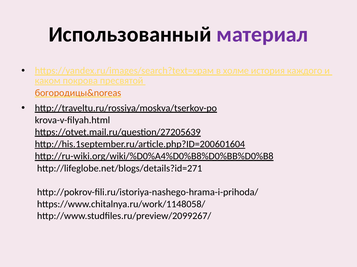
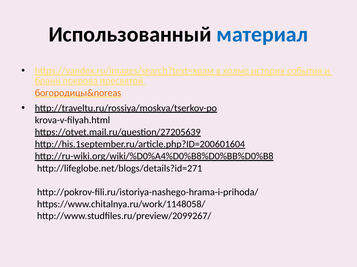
материал colour: purple -> blue (262, 35)
каждого: каждого -> события (305, 71)
каком: каком -> брани (48, 81)
